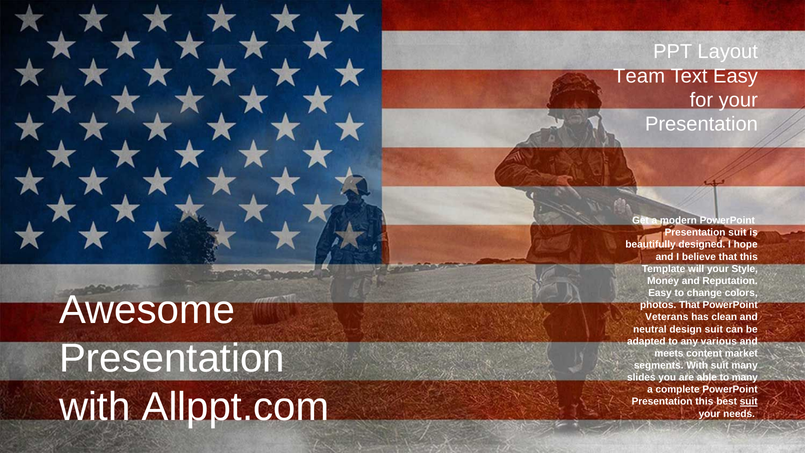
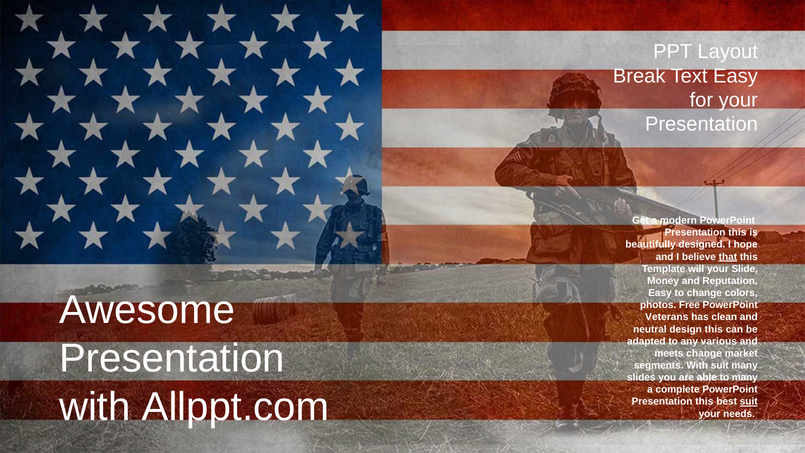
Team: Team -> Break (639, 76)
suit: suit -> this (737, 232)
that underline: none -> present (728, 257)
Style: Style -> Slide (745, 269)
photos That: That -> Free (689, 305)
design suit: suit -> this (714, 329)
meets content: content -> change (704, 353)
